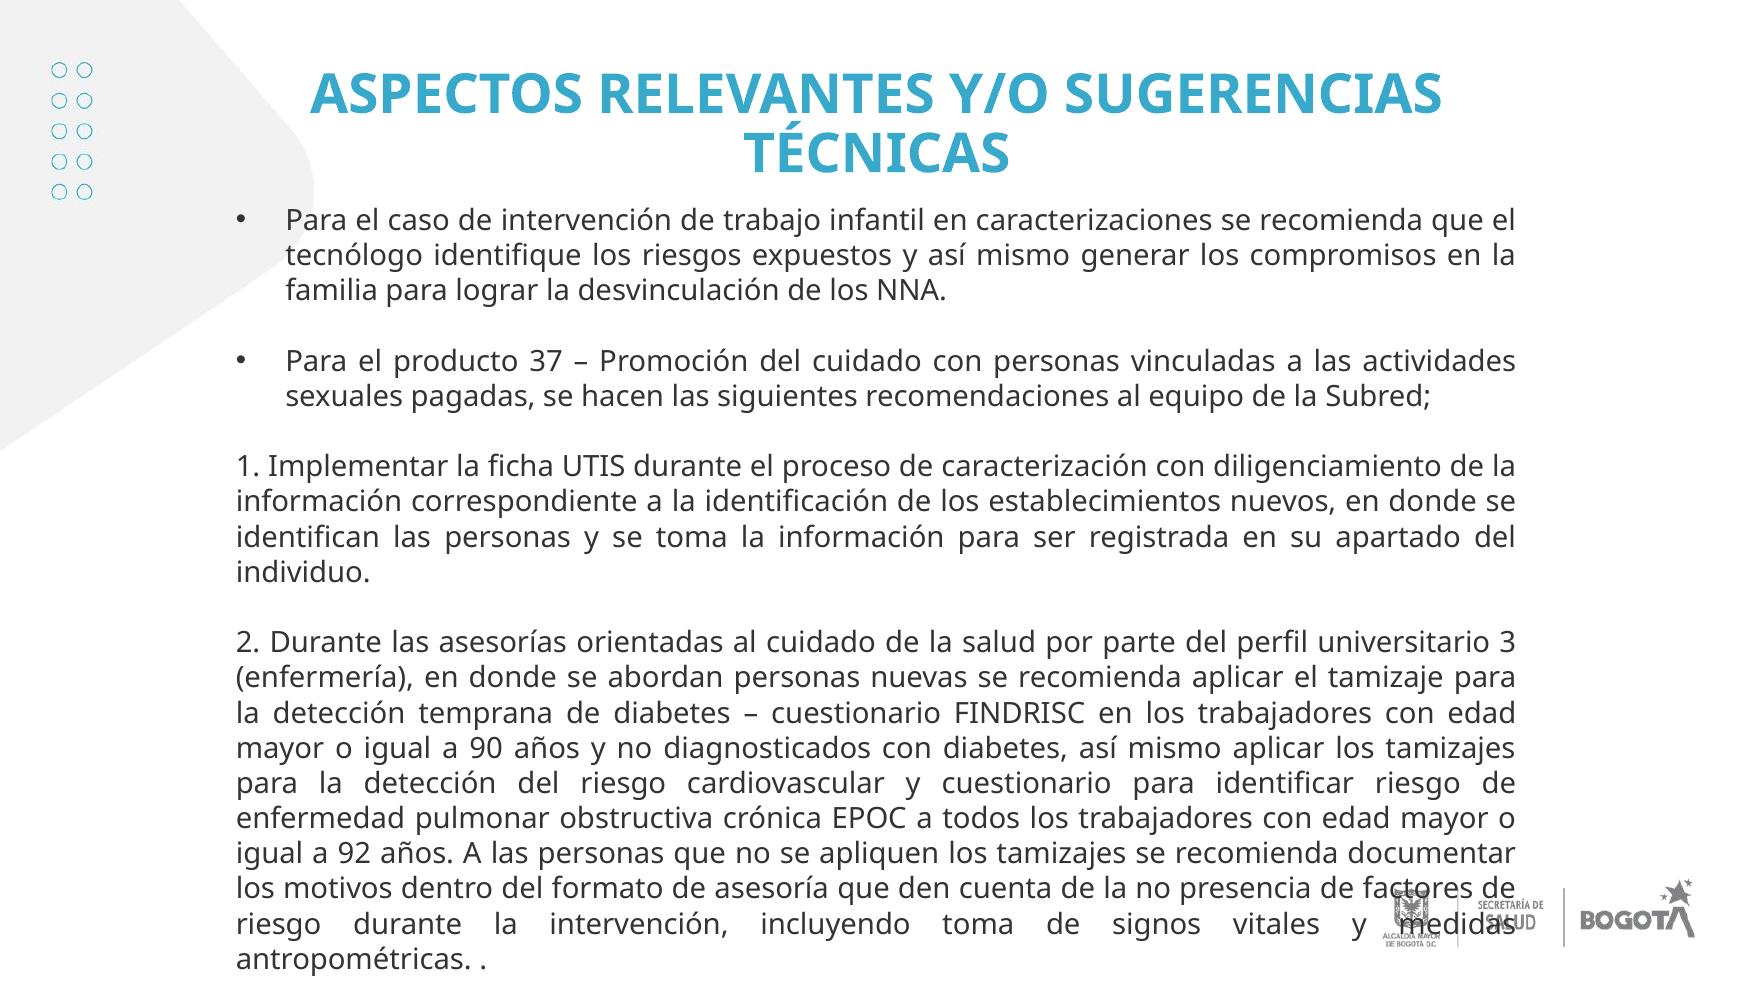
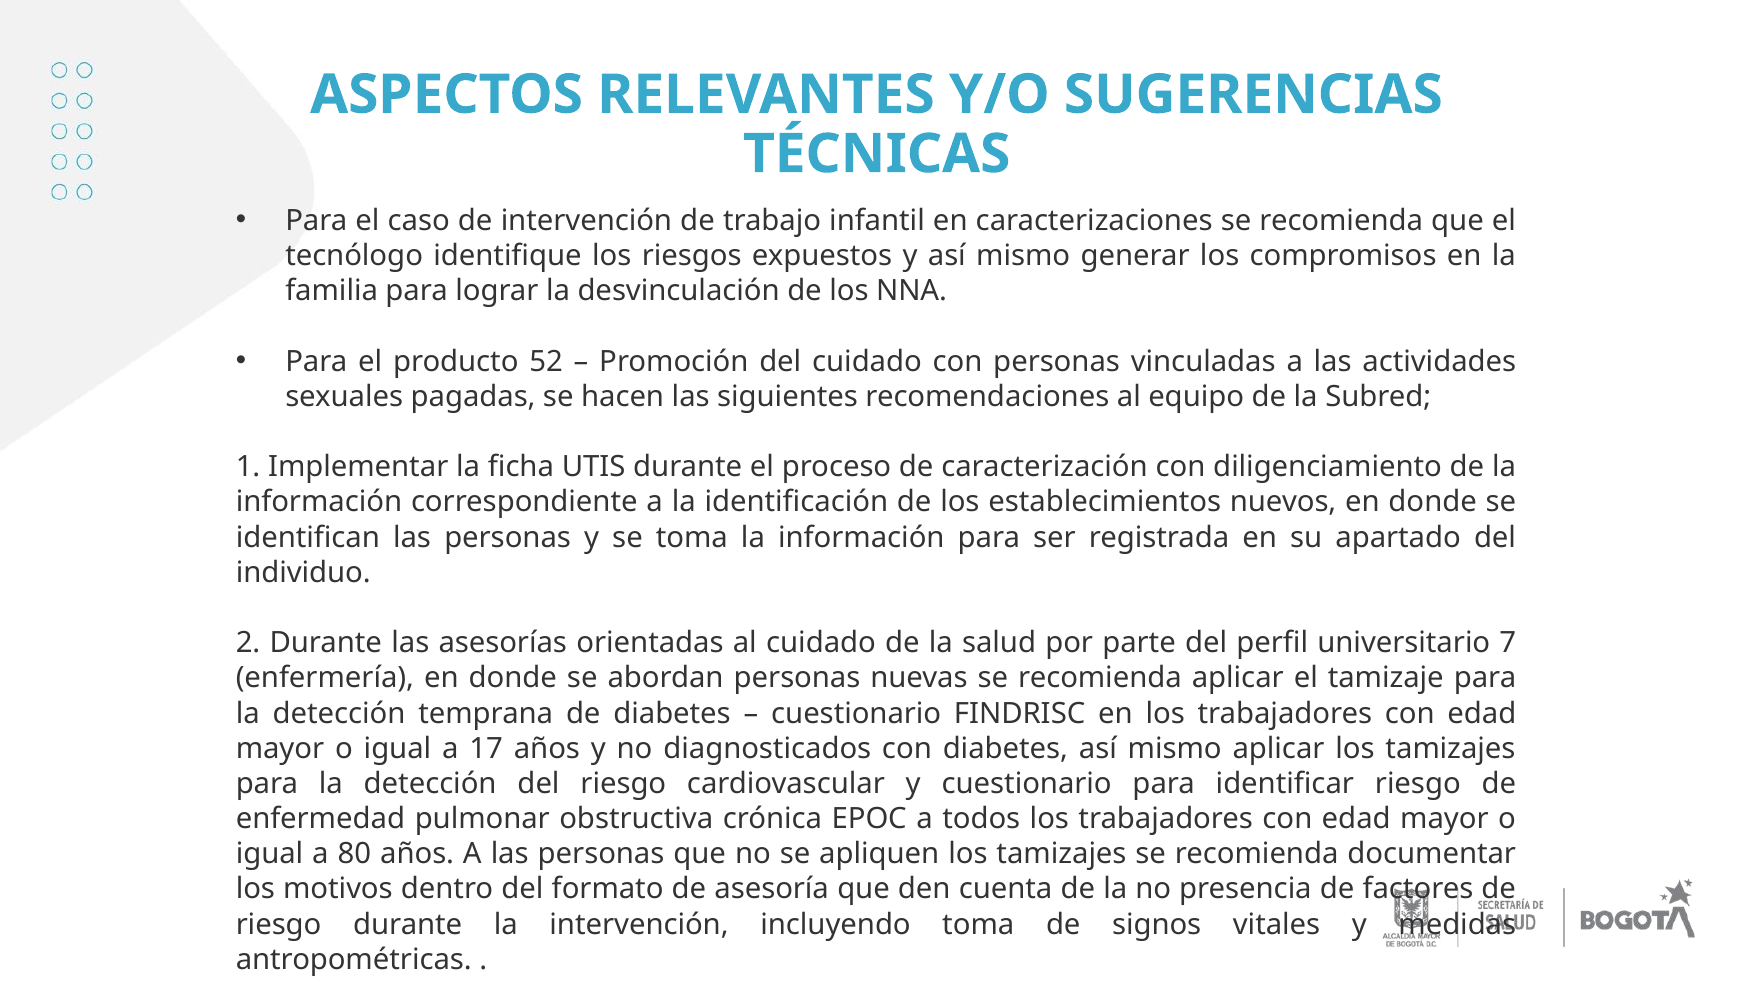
37: 37 -> 52 (546, 362)
3: 3 -> 7 (1508, 643)
90: 90 -> 17 (486, 749)
92: 92 -> 80 (354, 854)
